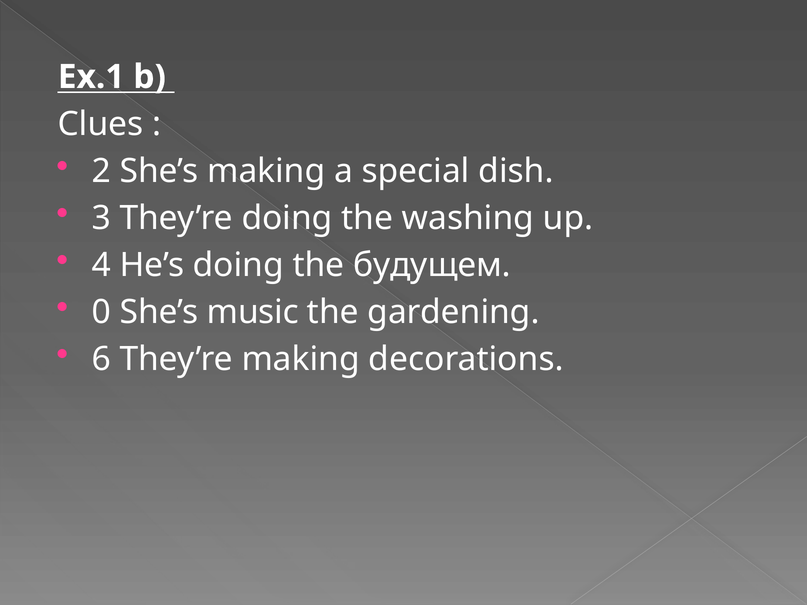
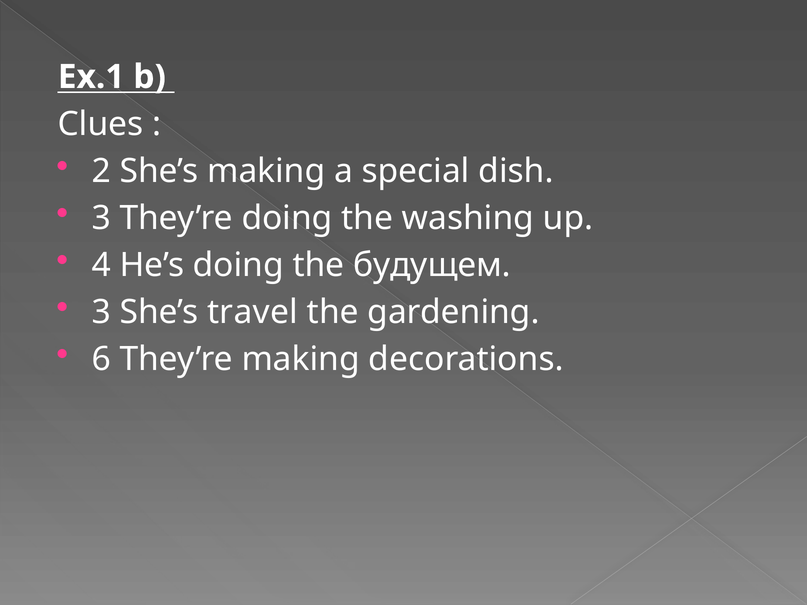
0: 0 -> 3 (101, 312)
music: music -> travel (253, 312)
